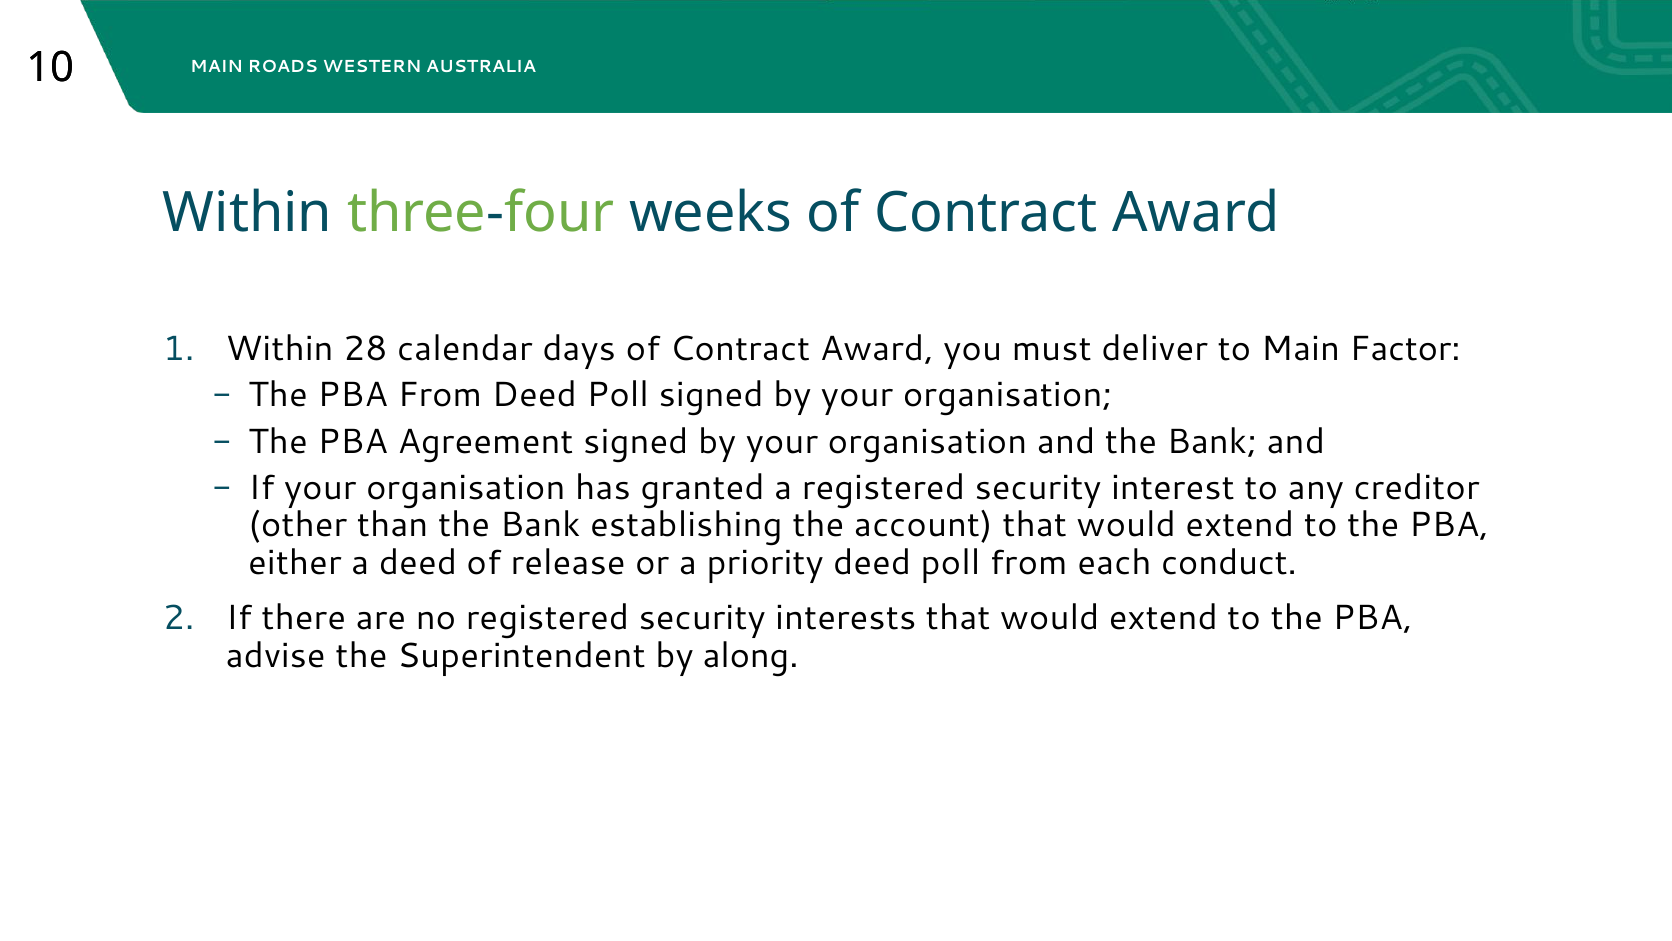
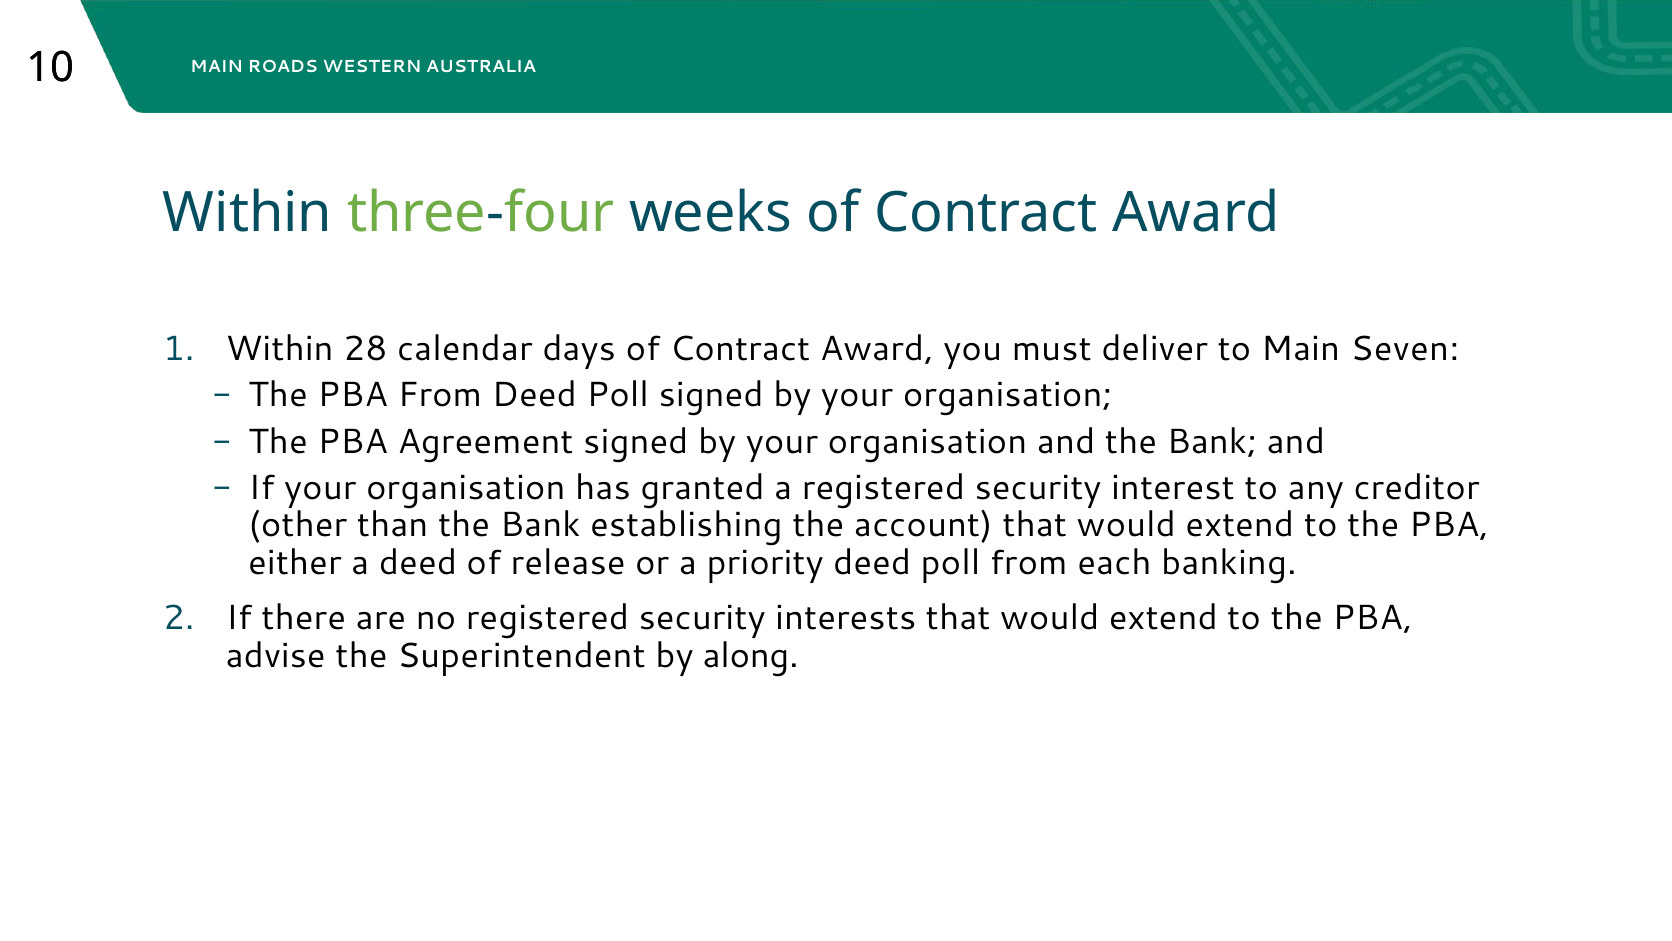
Factor: Factor -> Seven (1405, 349)
conduct: conduct -> banking (1229, 563)
